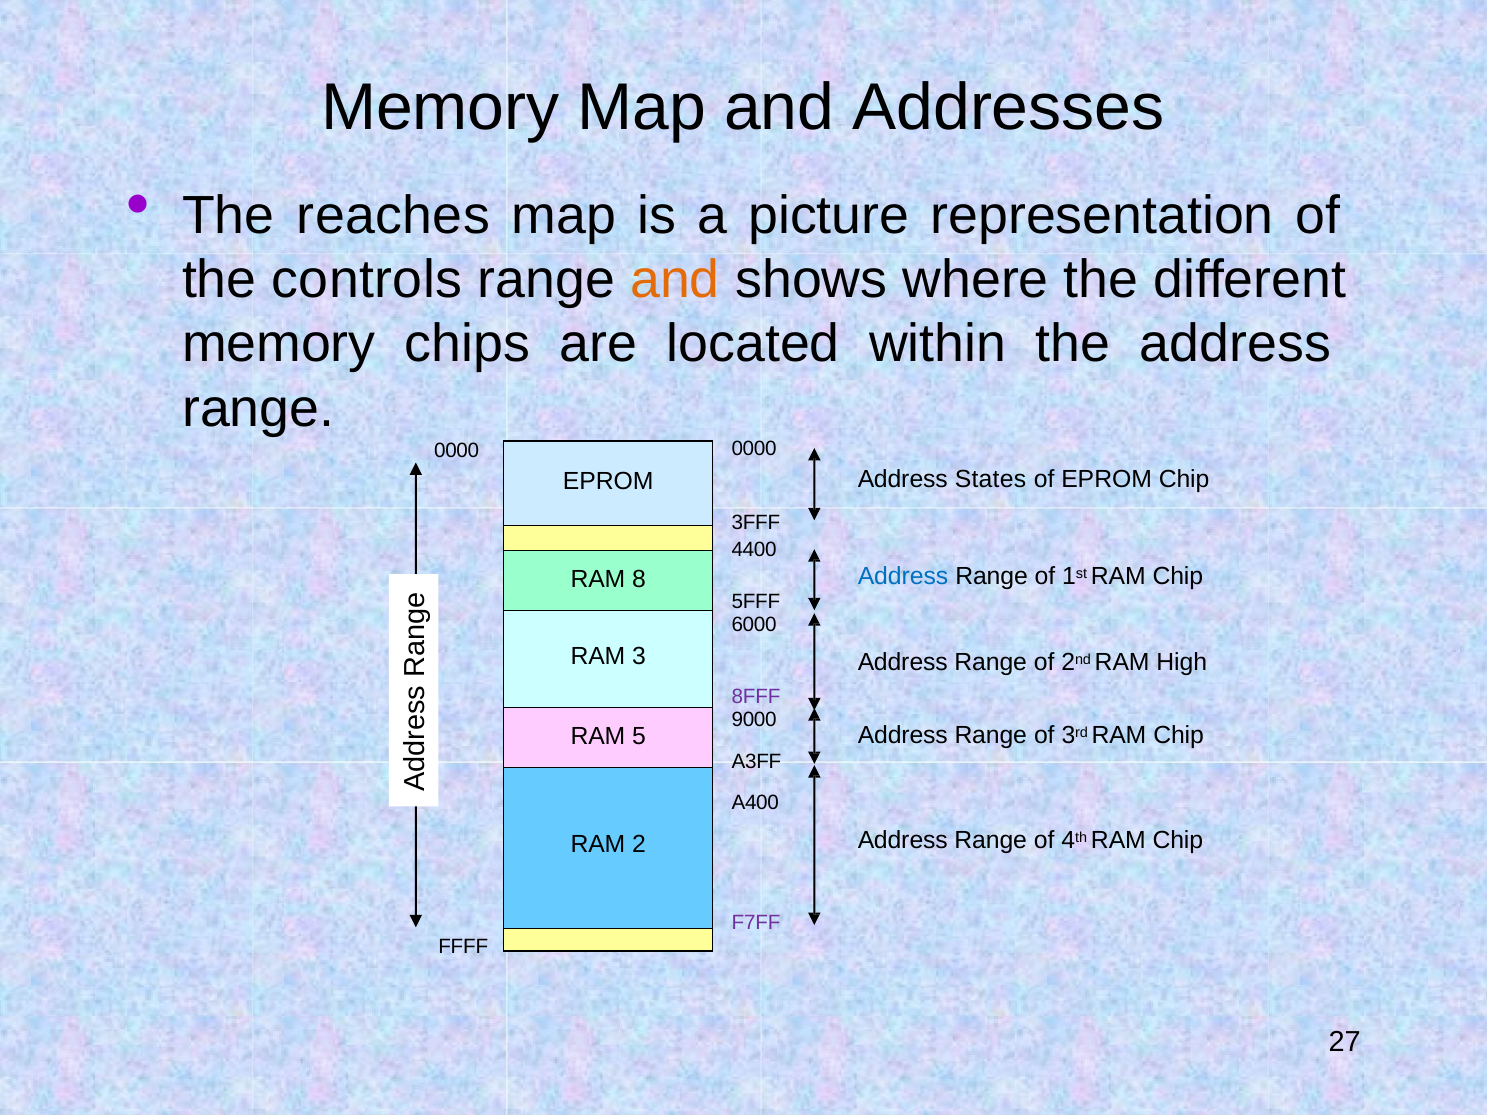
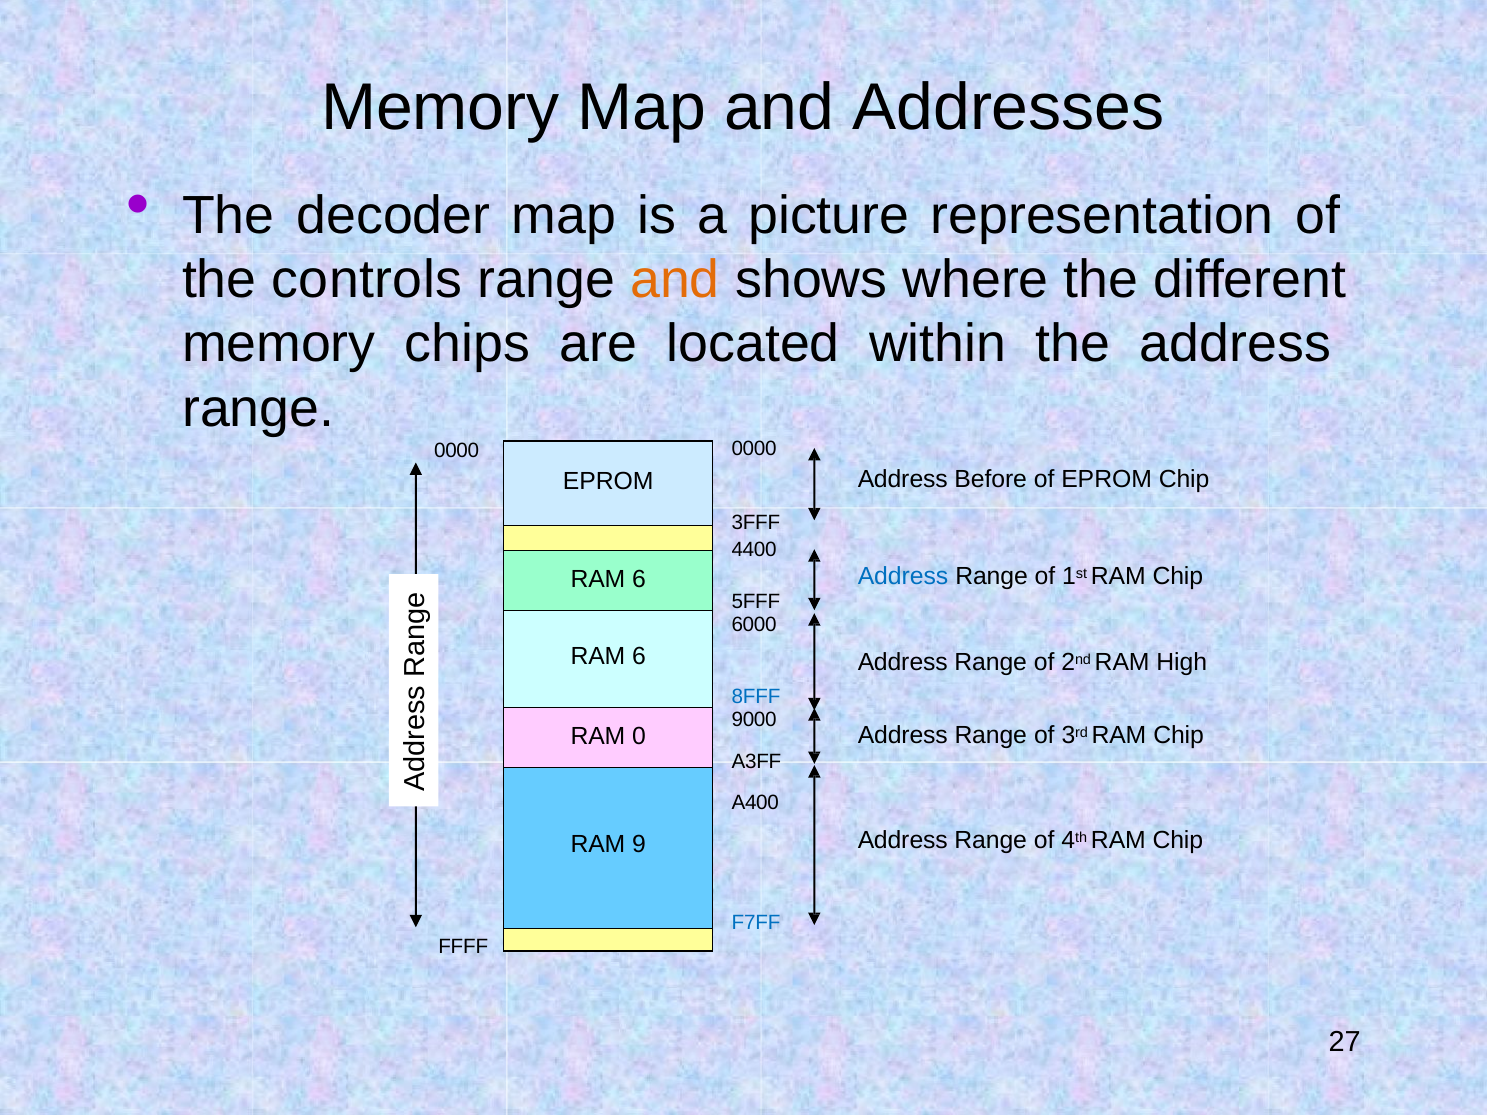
reaches: reaches -> decoder (394, 216)
States: States -> Before (991, 479)
8: 8 -> 6 (639, 579)
3: 3 -> 6 (639, 656)
8FFF colour: purple -> blue (756, 697)
5: 5 -> 0 (639, 736)
2: 2 -> 9 (639, 844)
F7FF colour: purple -> blue (756, 923)
